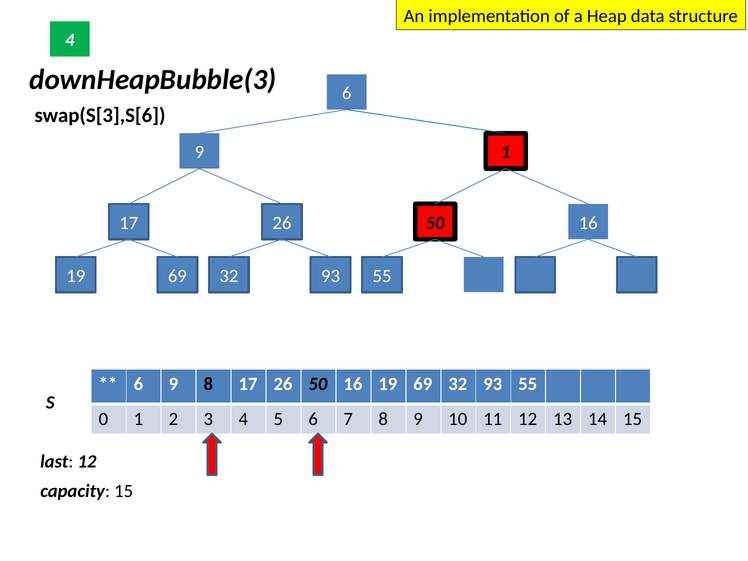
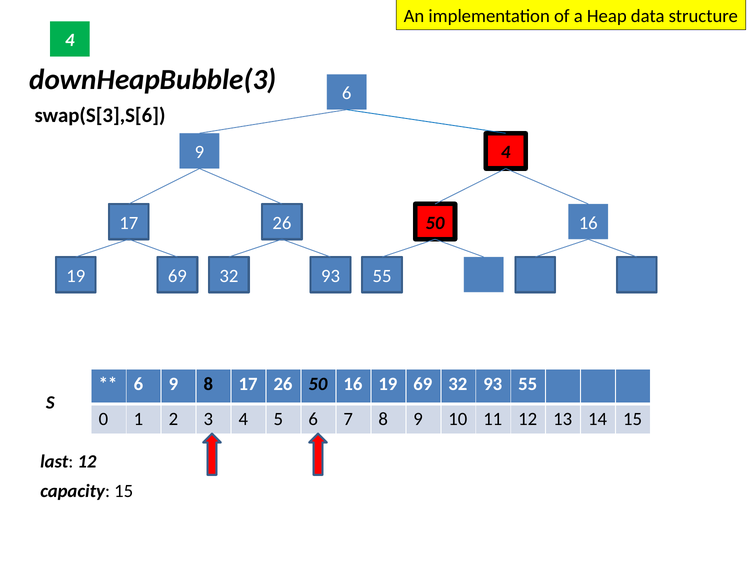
9 1: 1 -> 4 (506, 152)
